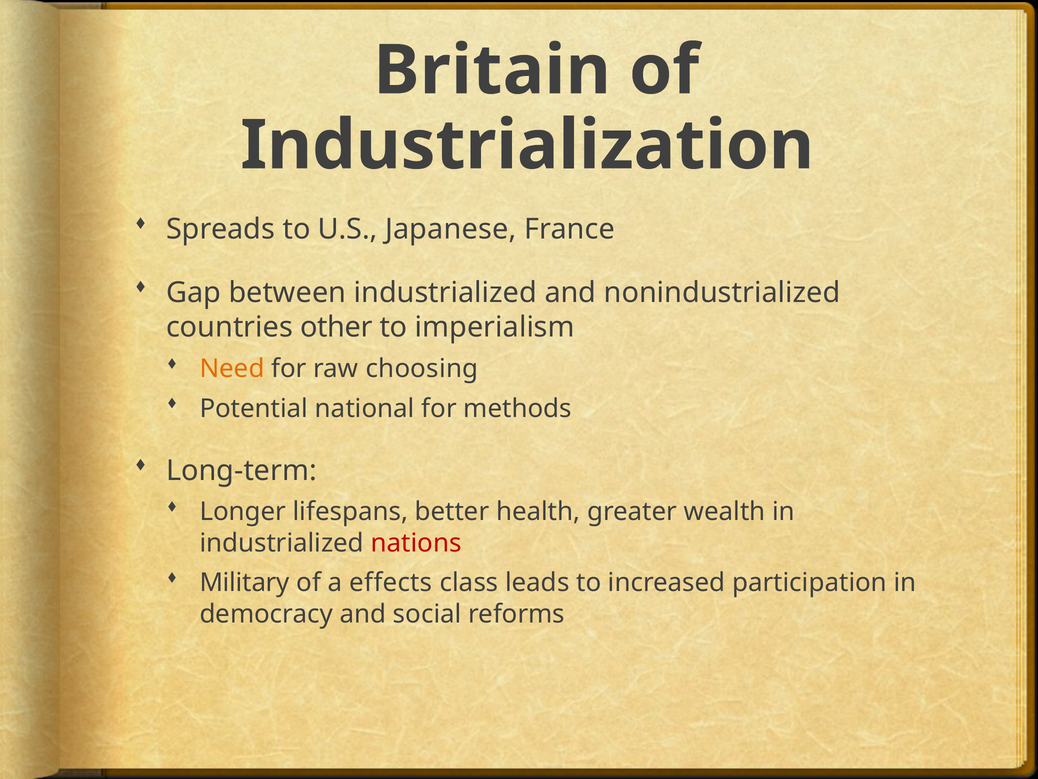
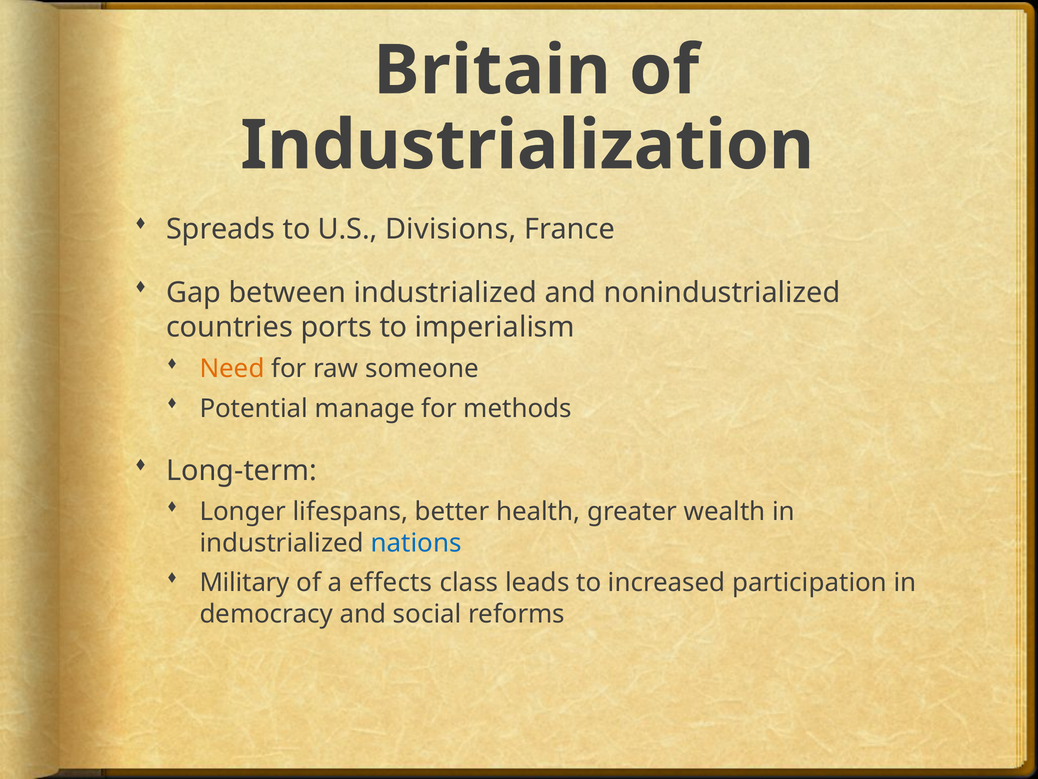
Japanese: Japanese -> Divisions (451, 229)
other: other -> ports (336, 327)
choosing: choosing -> someone (422, 368)
national: national -> manage (365, 408)
nations colour: red -> blue (416, 543)
